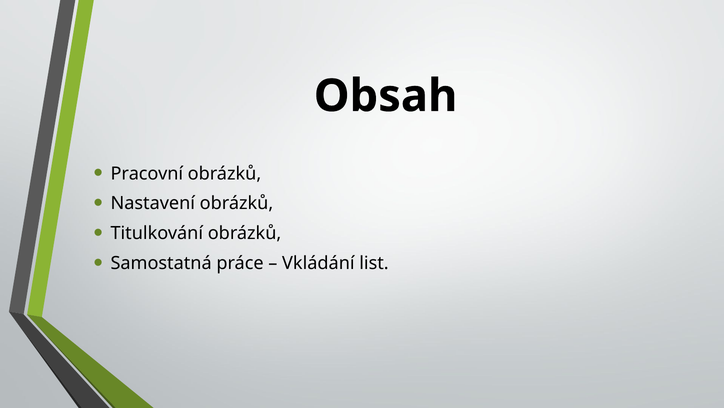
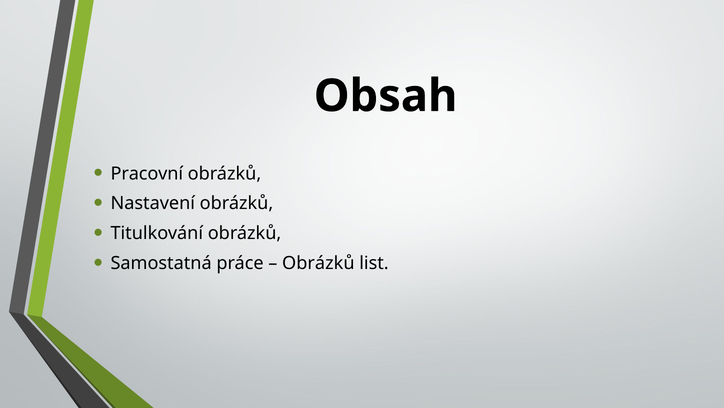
Vkládání: Vkládání -> Obrázků (318, 263)
